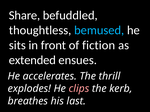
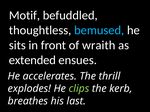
Share: Share -> Motif (24, 15)
fiction: fiction -> wraith (99, 45)
clips colour: pink -> light green (79, 89)
